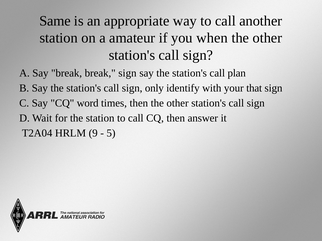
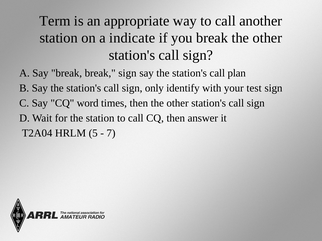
Same: Same -> Term (55, 21)
amateur: amateur -> indicate (132, 38)
you when: when -> break (212, 38)
that: that -> test (254, 88)
9: 9 -> 5 (93, 133)
5: 5 -> 7 (111, 133)
